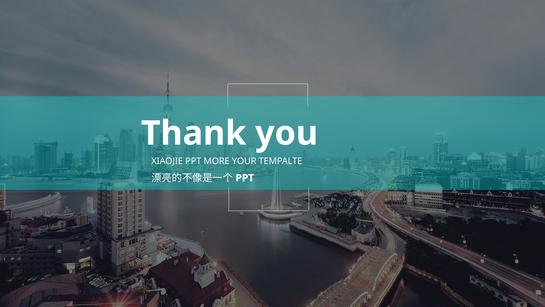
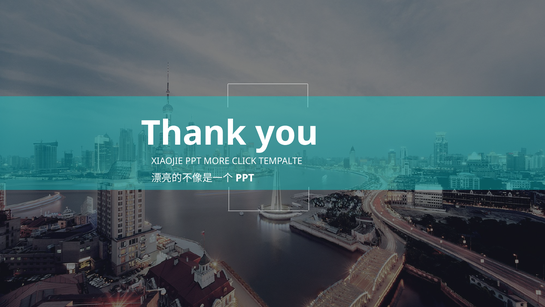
YOUR: YOUR -> CLICK (244, 161)
